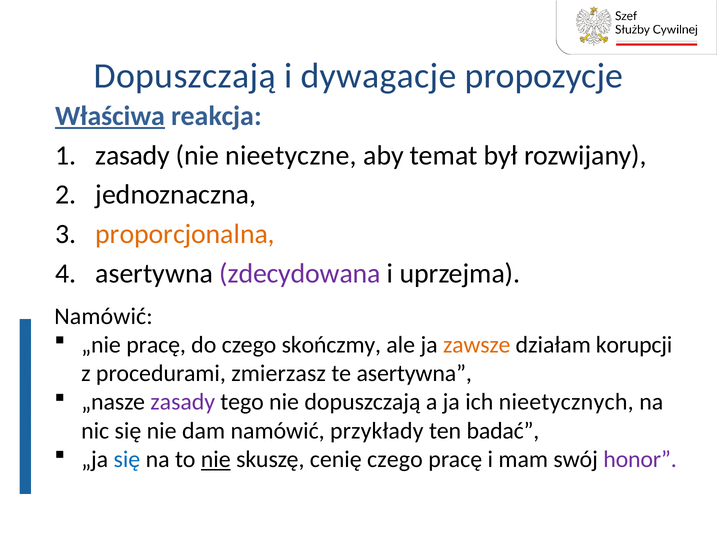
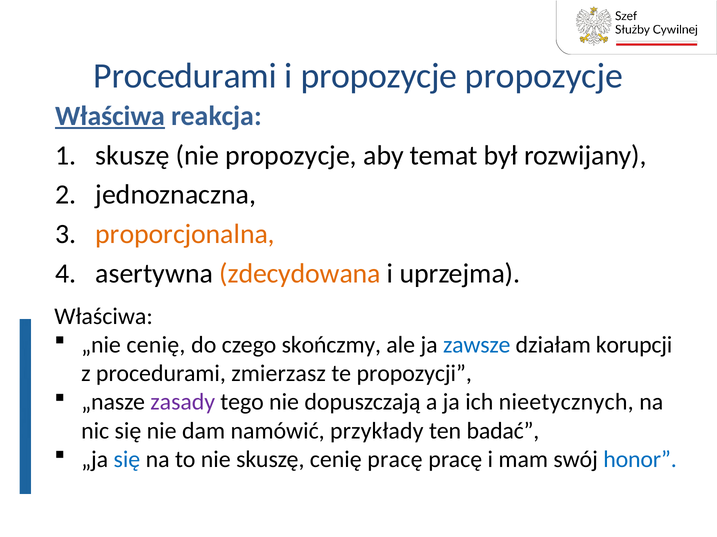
Dopuszczają: Dopuszczają -> Procedurami (185, 76)
i dywagacje: dywagacje -> propozycje (379, 76)
zasady: zasady -> skuszę (132, 156)
nie nieetyczne: nieetyczne -> propozycje (291, 156)
zdecydowana colour: purple -> orange (300, 274)
Namówić: Namówić -> Właściwa (104, 317)
„nie pracę: pracę -> cenię (156, 345)
zawsze colour: orange -> blue (477, 345)
te asertywna: asertywna -> propozycji (414, 374)
nie underline: present -> none (216, 460)
cenię czego: czego -> pracę (395, 460)
honor colour: purple -> blue (640, 460)
